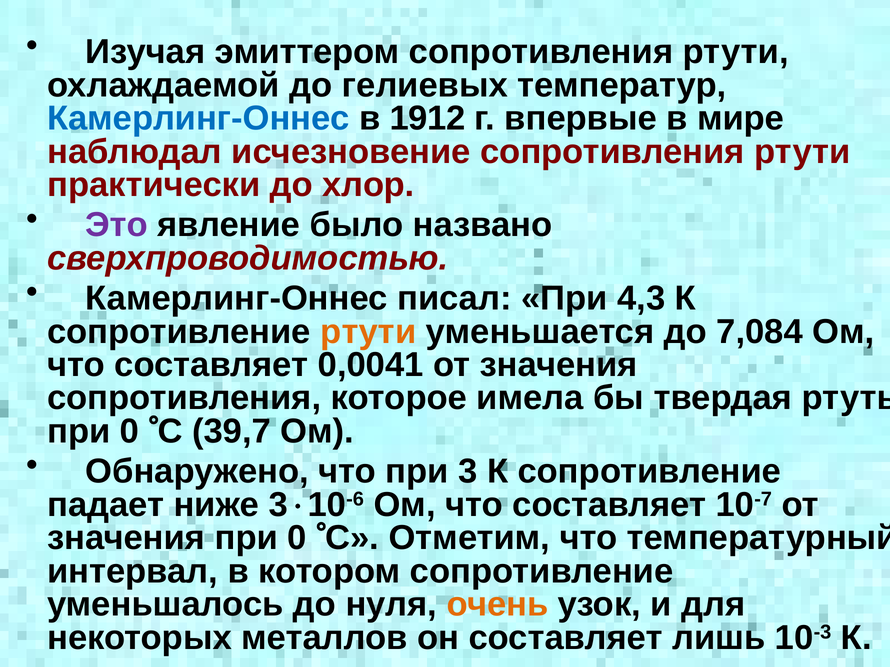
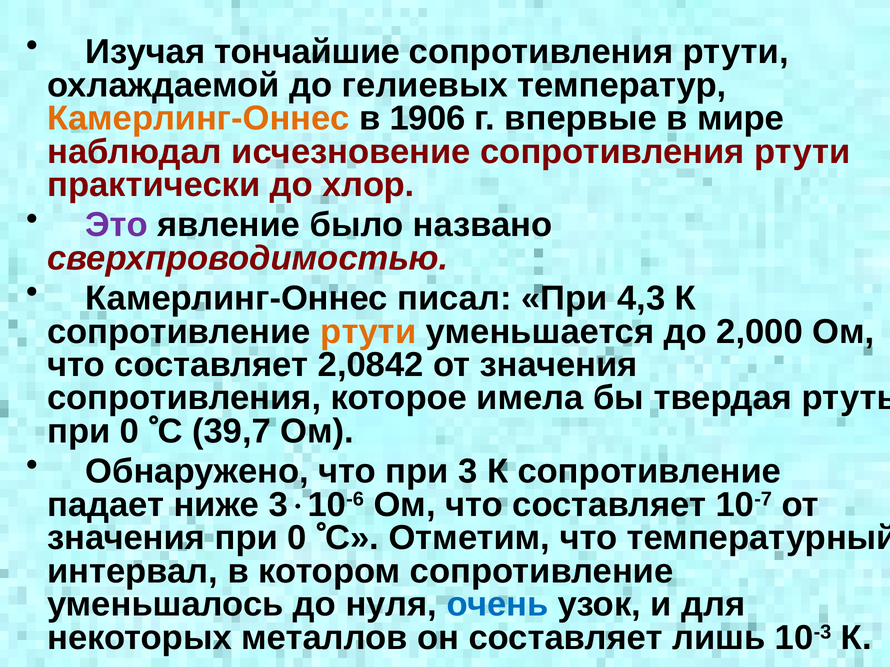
эмиттером: эмиттером -> тончайшие (307, 52)
Камерлинг-Оннес colour: blue -> orange (198, 118)
1912: 1912 -> 1906 (428, 118)
7,084: 7,084 -> 2,000 (760, 332)
0,0041: 0,0041 -> 2,0842 (371, 365)
очень colour: orange -> blue (497, 605)
